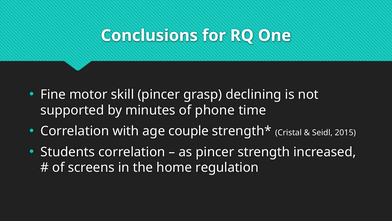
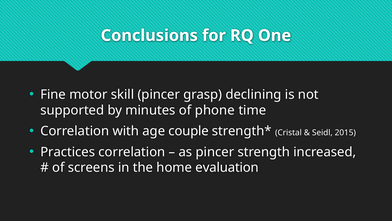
Students: Students -> Practices (68, 152)
regulation: regulation -> evaluation (227, 167)
